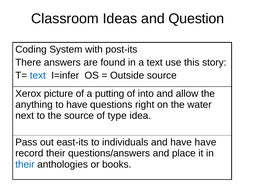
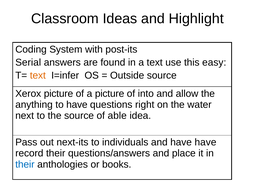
Question: Question -> Highlight (196, 19)
There: There -> Serial (28, 63)
story: story -> easy (214, 63)
text colour: blue -> orange (38, 76)
a putting: putting -> picture (110, 94)
type: type -> able (117, 116)
east-its: east-its -> next-its (72, 142)
